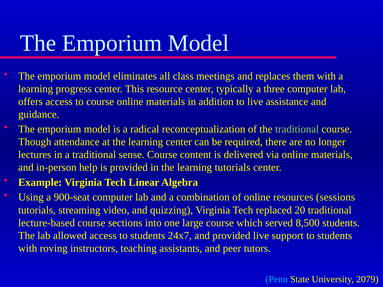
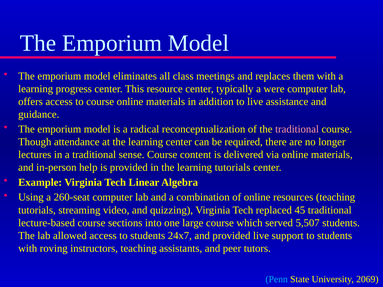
three: three -> were (274, 89)
traditional colour: light green -> pink (297, 129)
900-seat: 900-seat -> 260-seat (72, 197)
resources sessions: sessions -> teaching (336, 197)
20: 20 -> 45 (300, 210)
8,500: 8,500 -> 5,507 (308, 223)
2079: 2079 -> 2069 (367, 280)
